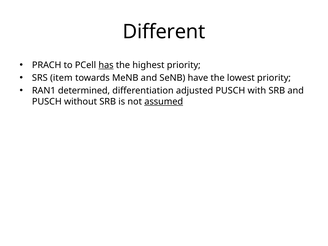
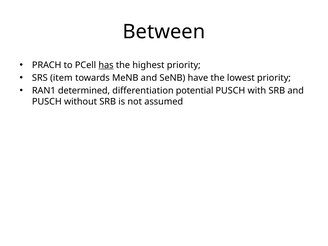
Different: Different -> Between (164, 32)
adjusted: adjusted -> potential (195, 91)
assumed underline: present -> none (164, 102)
